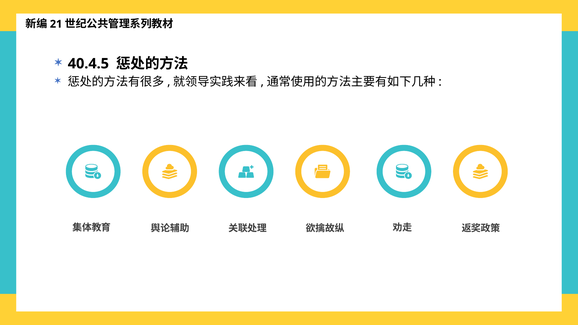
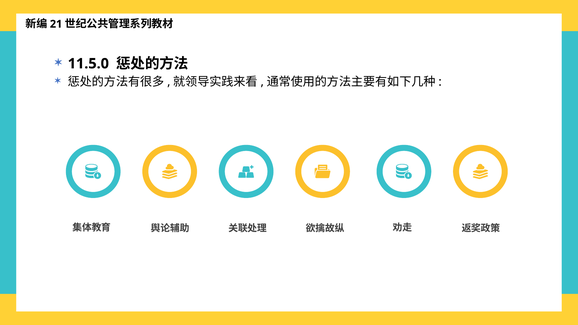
40.4.5: 40.4.5 -> 11.5.0 (88, 64)
